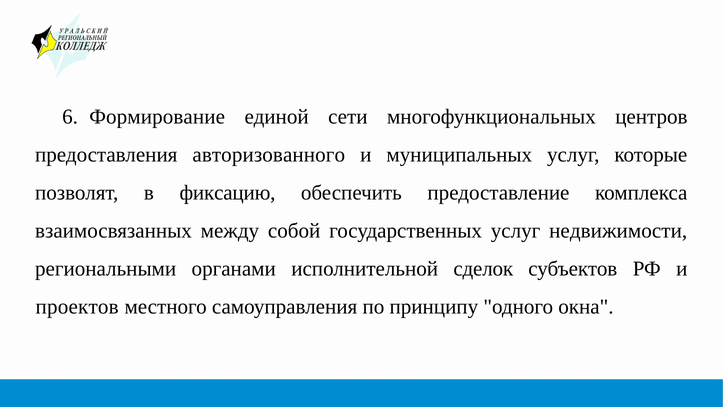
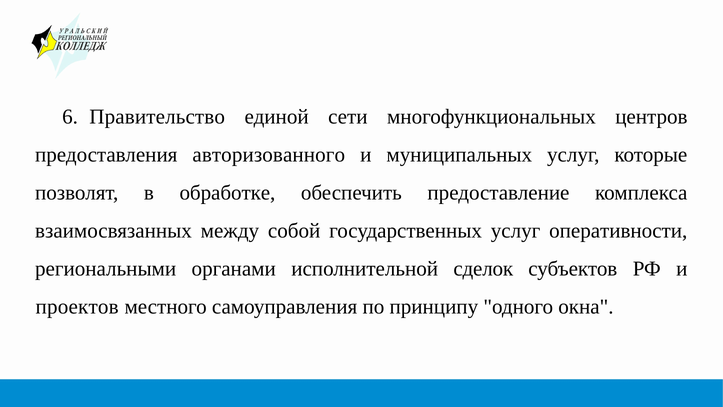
Формирование: Формирование -> Правительство (157, 117)
фиксацию: фиксацию -> обработке (227, 193)
недвижимости: недвижимости -> оперативности (618, 231)
